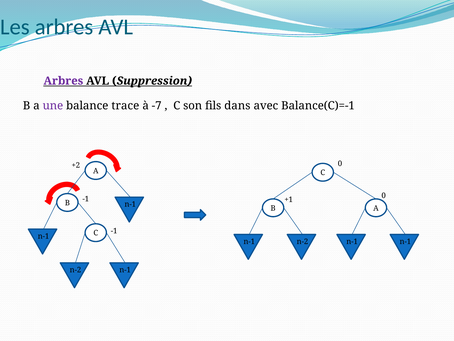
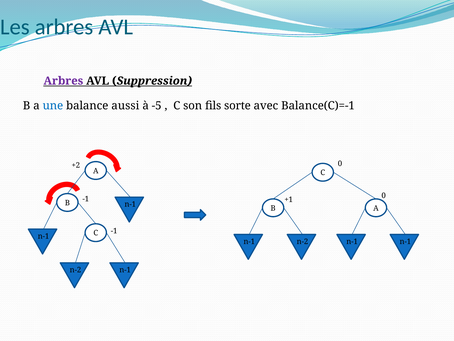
une colour: purple -> blue (53, 106)
trace: trace -> aussi (125, 106)
-7: -7 -> -5 (157, 106)
dans: dans -> sorte (237, 106)
